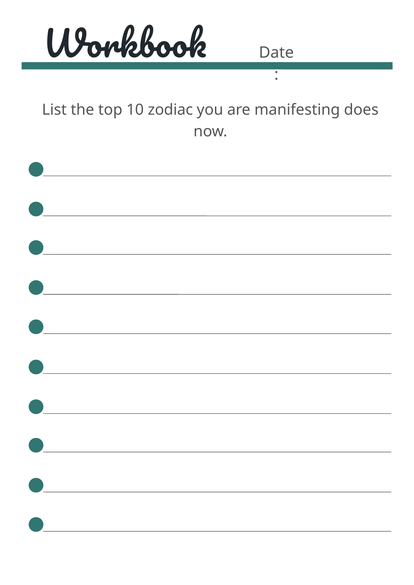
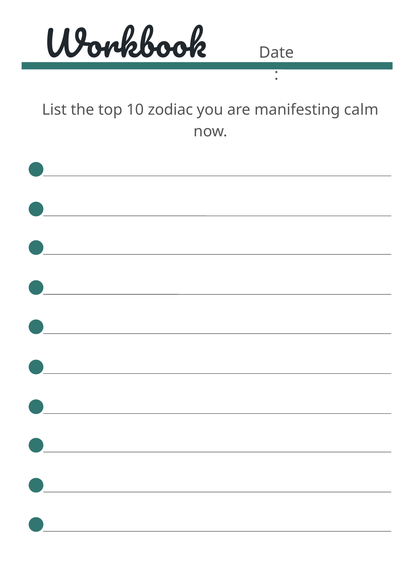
does: does -> calm (361, 110)
